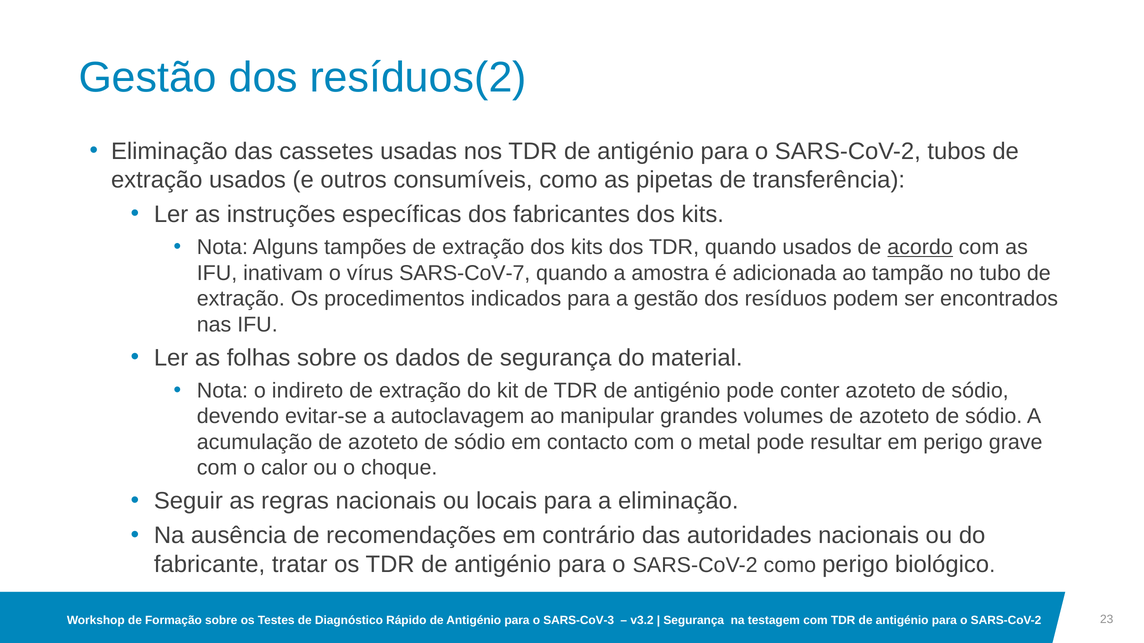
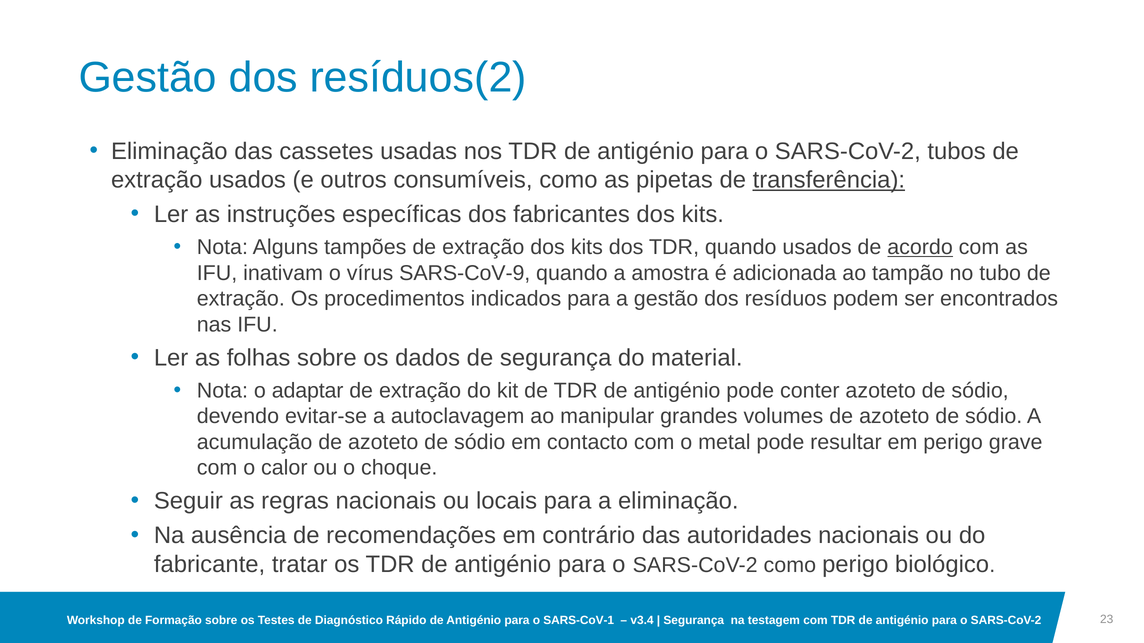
transferência underline: none -> present (829, 180)
SARS-CoV-7: SARS-CoV-7 -> SARS-CoV-9 (465, 273)
indireto: indireto -> adaptar (308, 391)
SARS-CoV-3: SARS-CoV-3 -> SARS-CoV-1 (579, 621)
v3.2: v3.2 -> v3.4 (642, 621)
